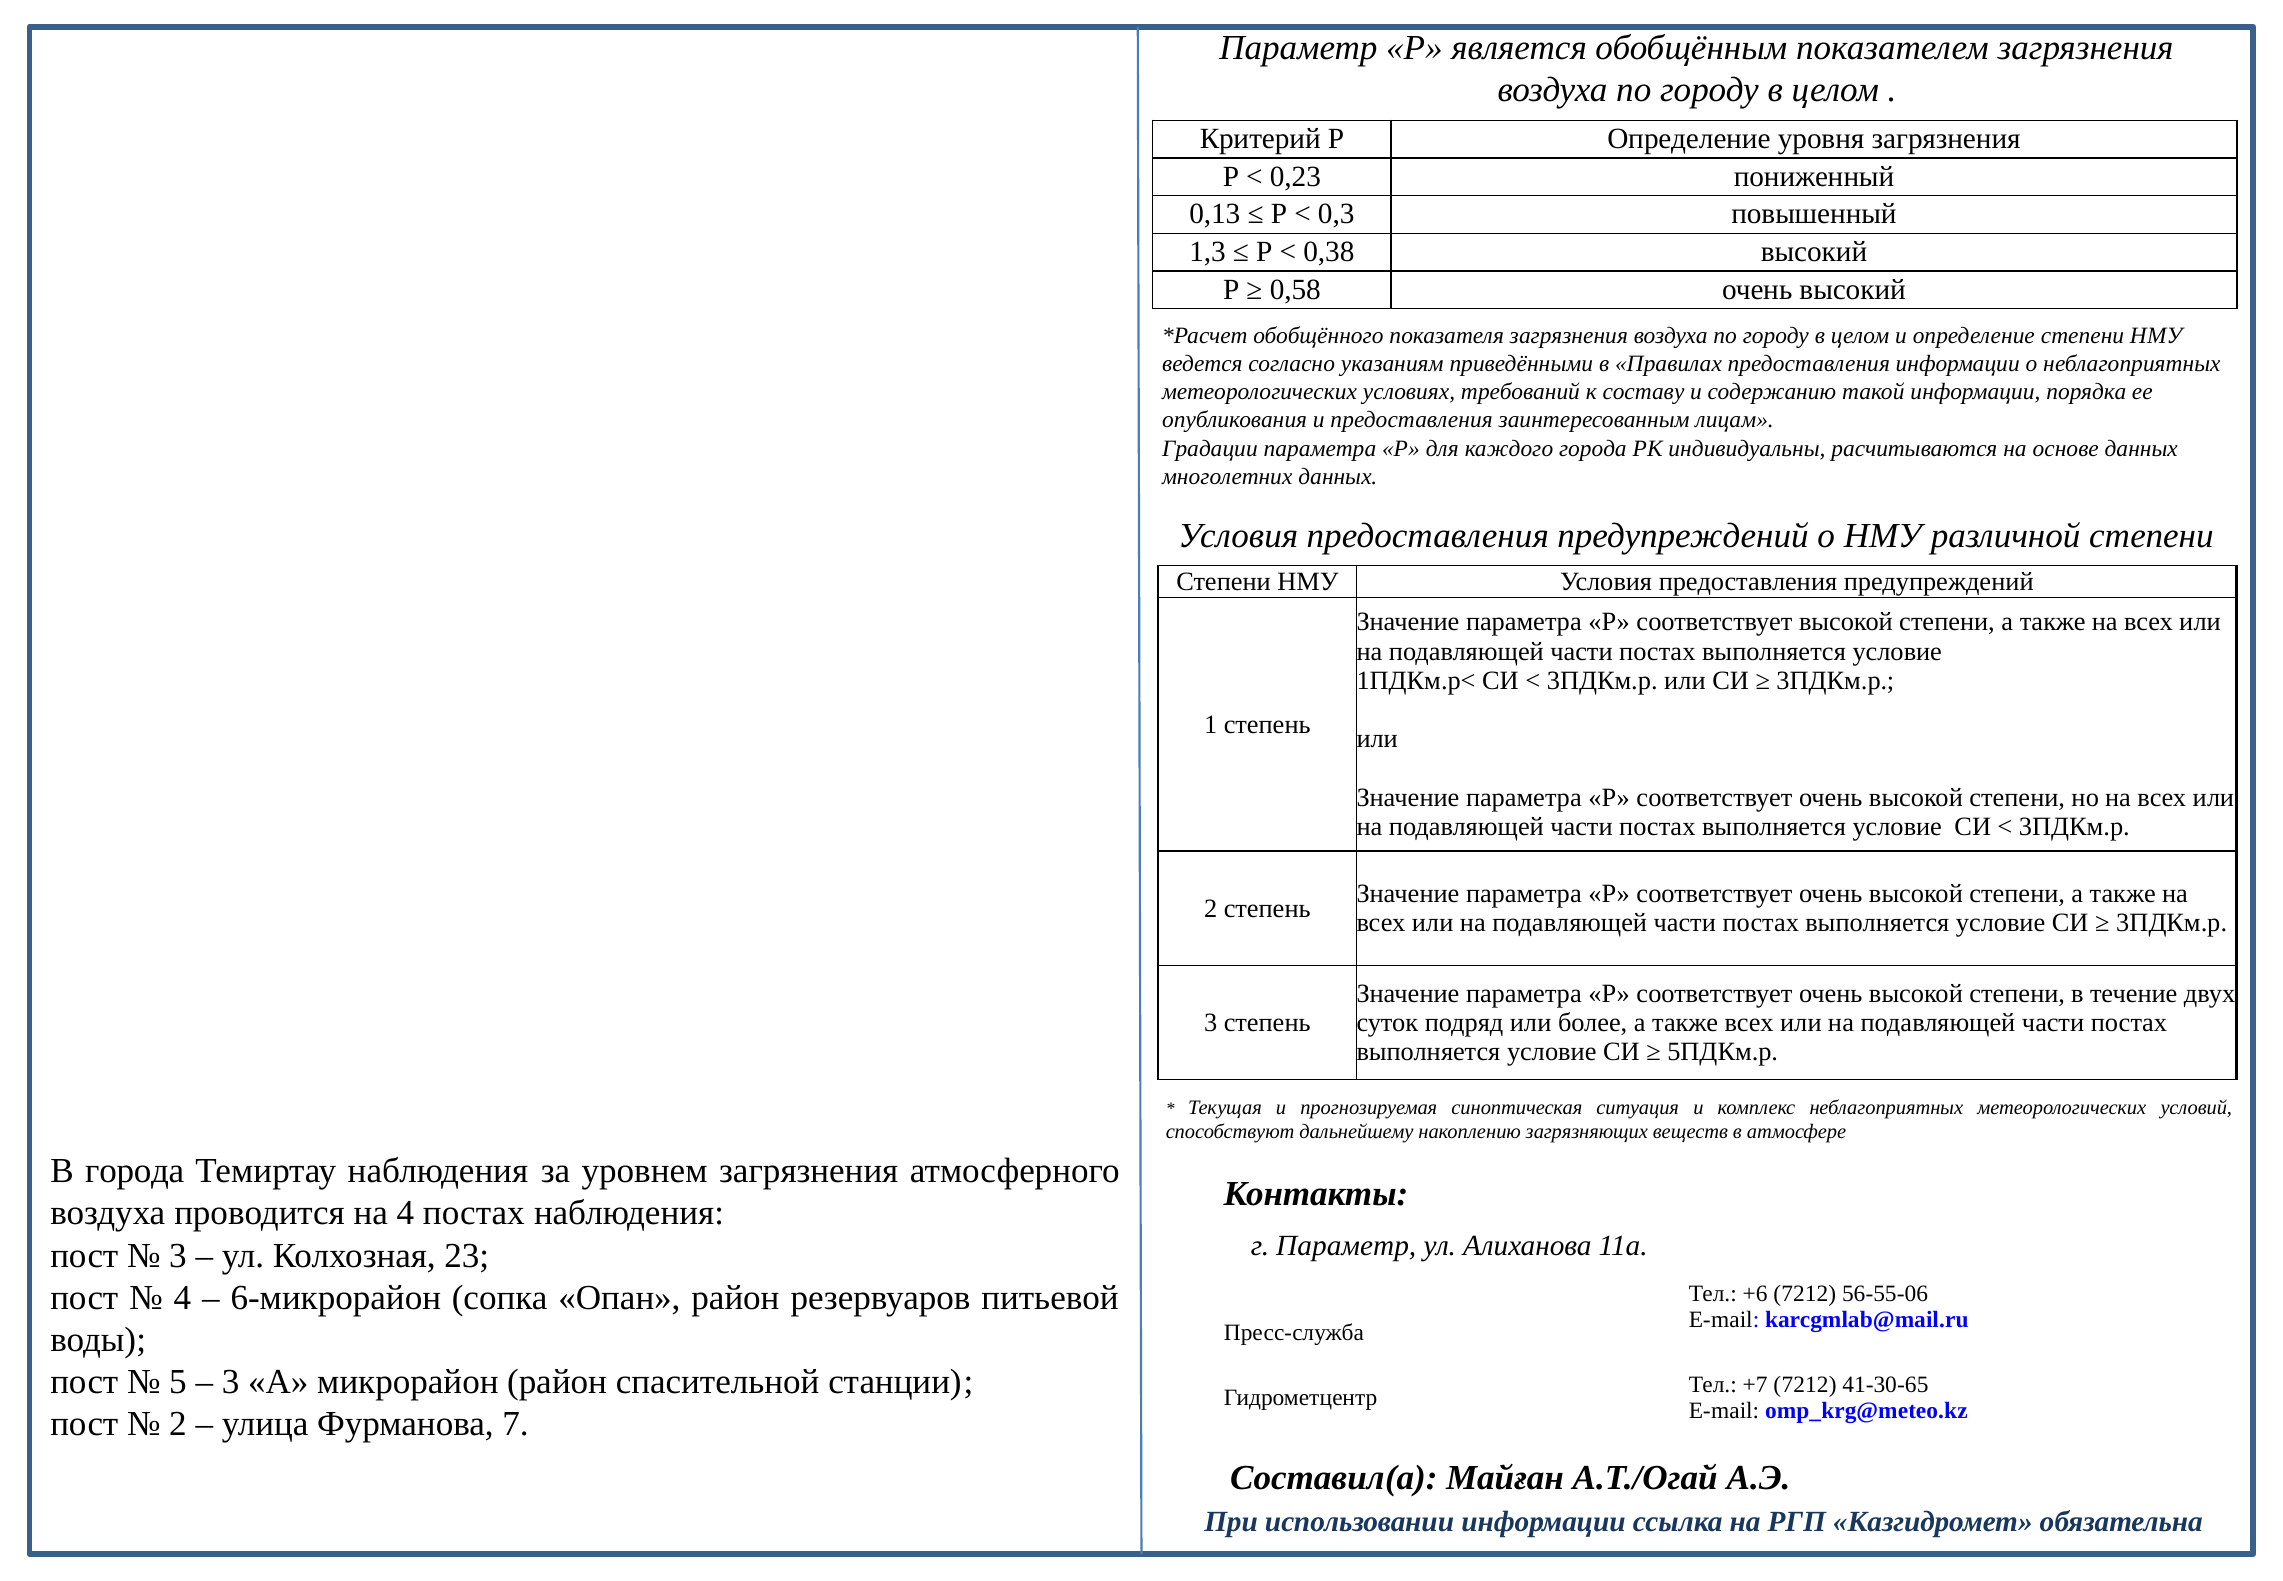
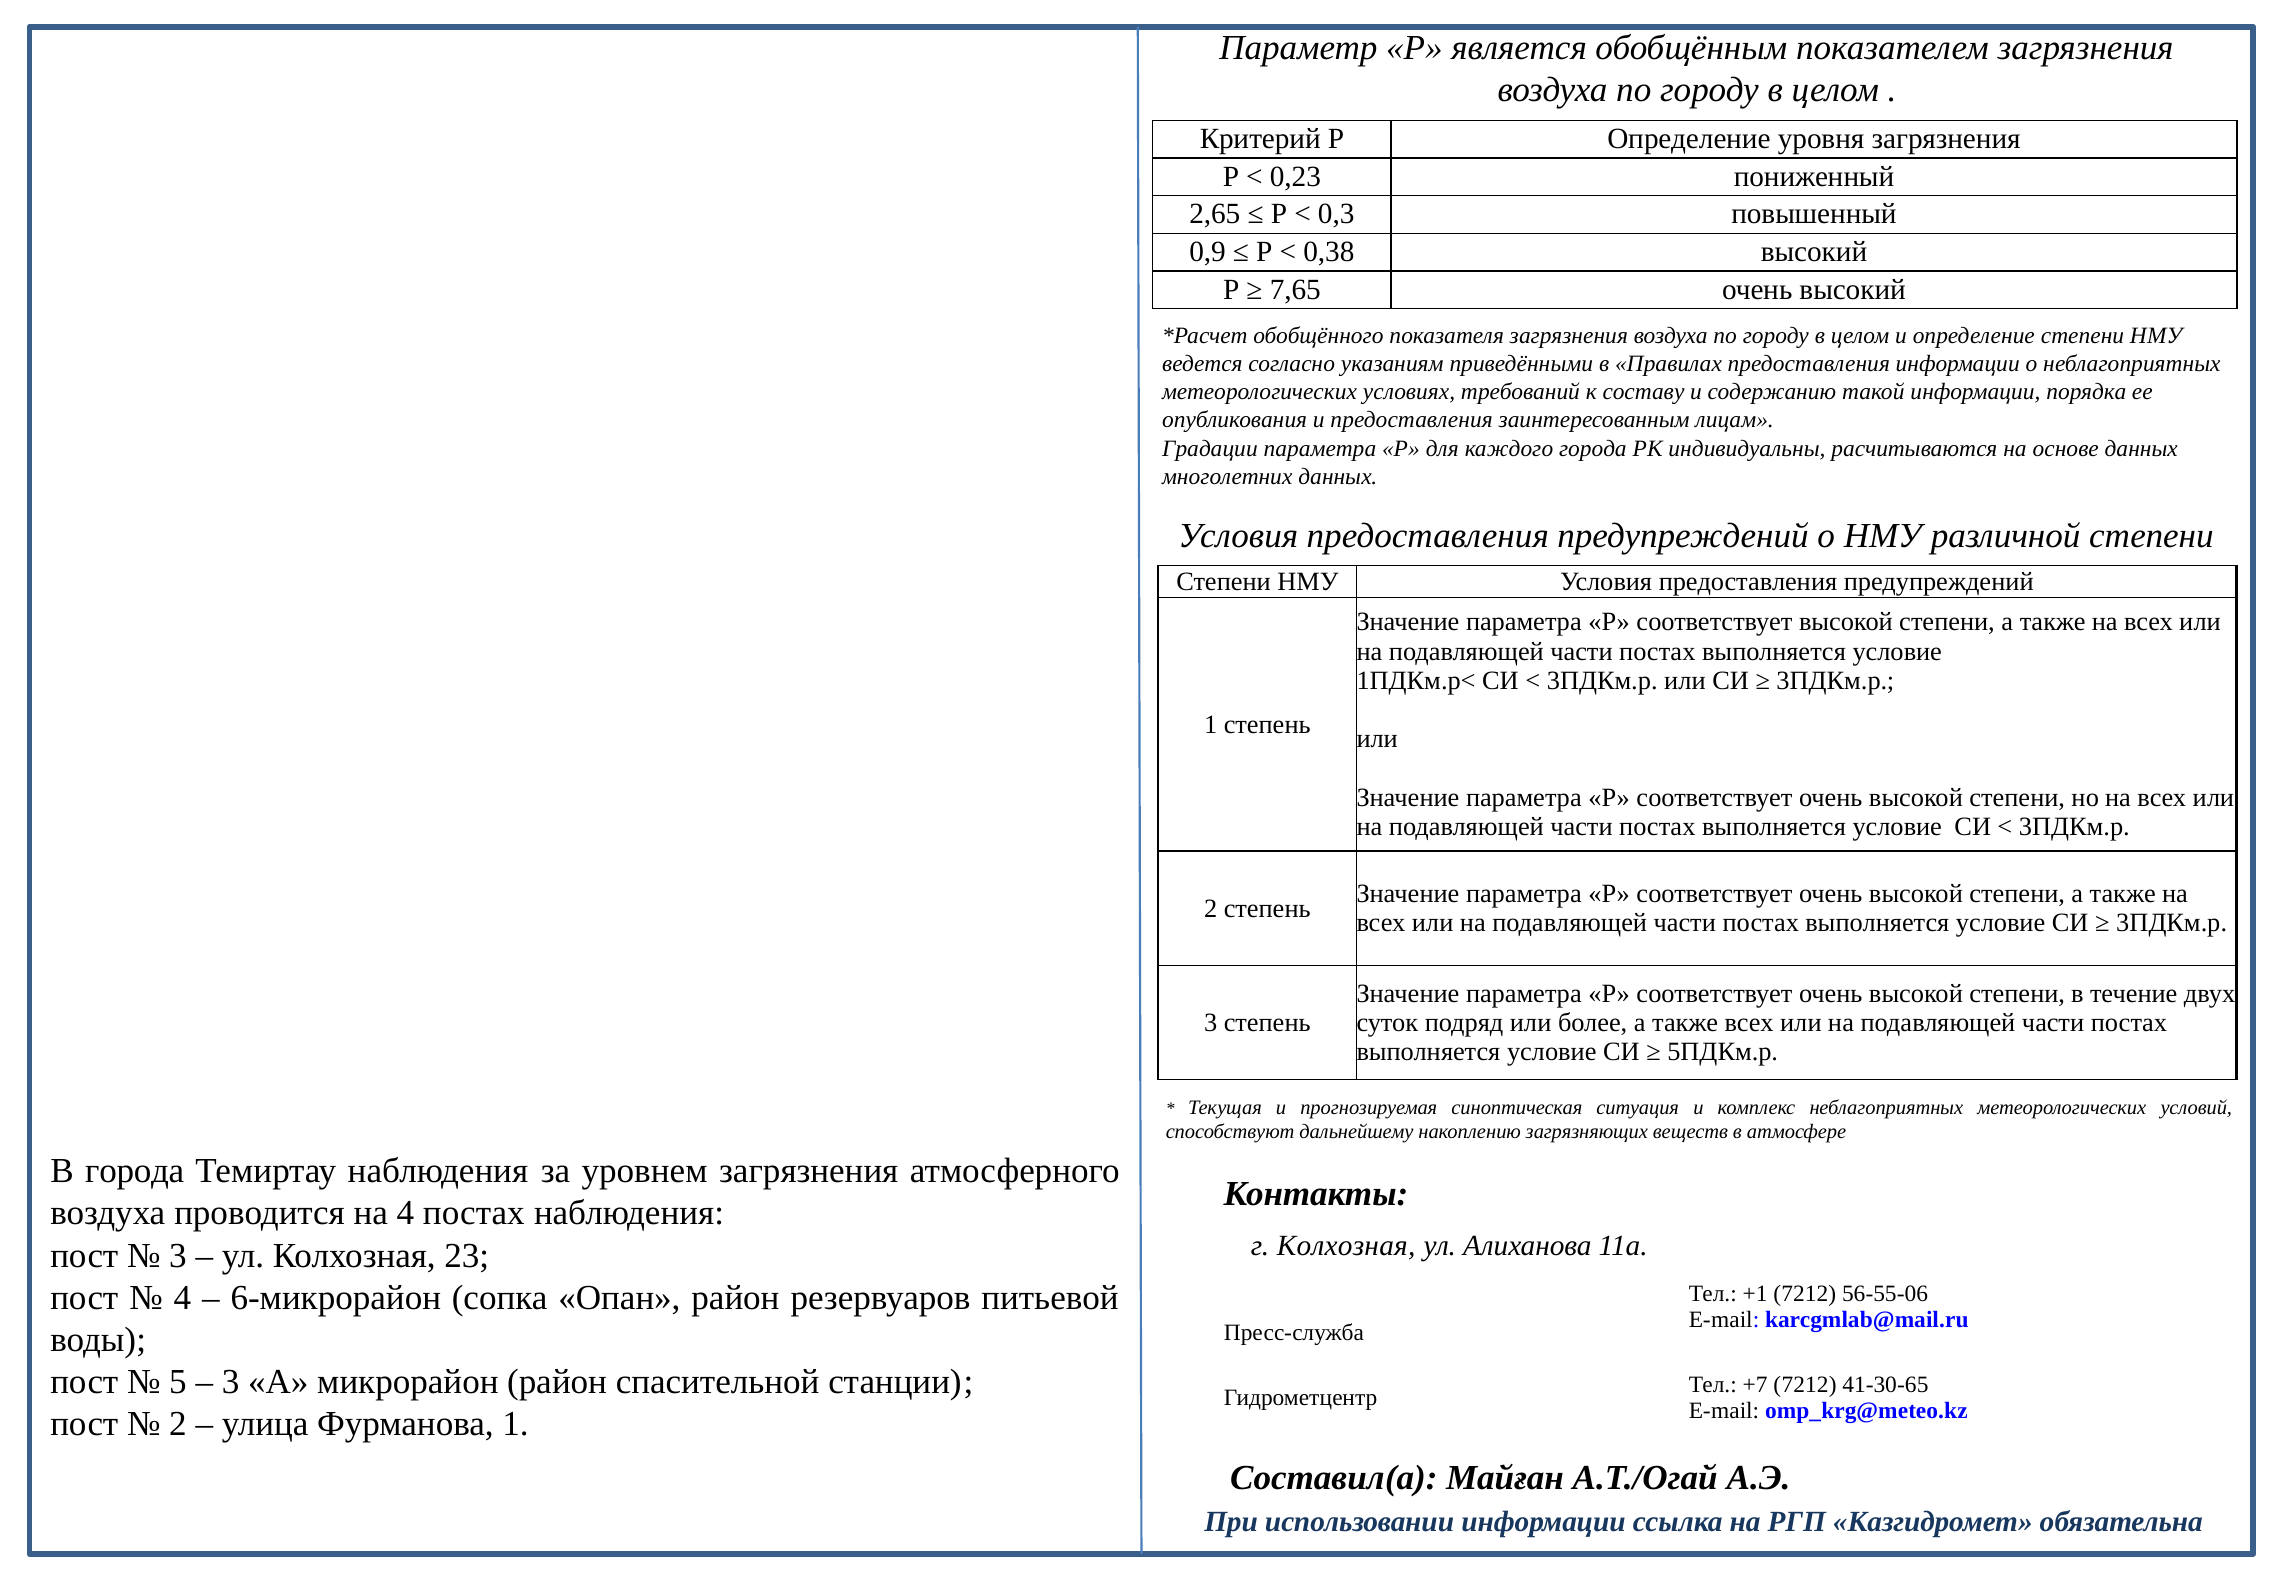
0,13: 0,13 -> 2,65 (1215, 214)
1,3: 1,3 -> 0,9 (1208, 252)
0,58: 0,58 -> 7,65 (1295, 290)
г Параметр: Параметр -> Колхозная (1346, 1245)
+6: +6 -> +1 (1755, 1293)
Фурманова 7: 7 -> 1 (516, 1424)
